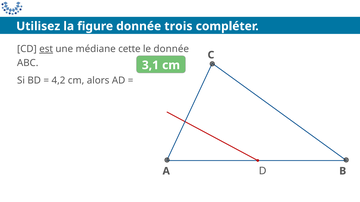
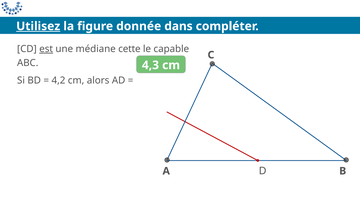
Utilisez underline: none -> present (38, 26)
trois: trois -> dans (179, 26)
le donnée: donnée -> capable (171, 49)
3,1: 3,1 -> 4,3 (150, 65)
